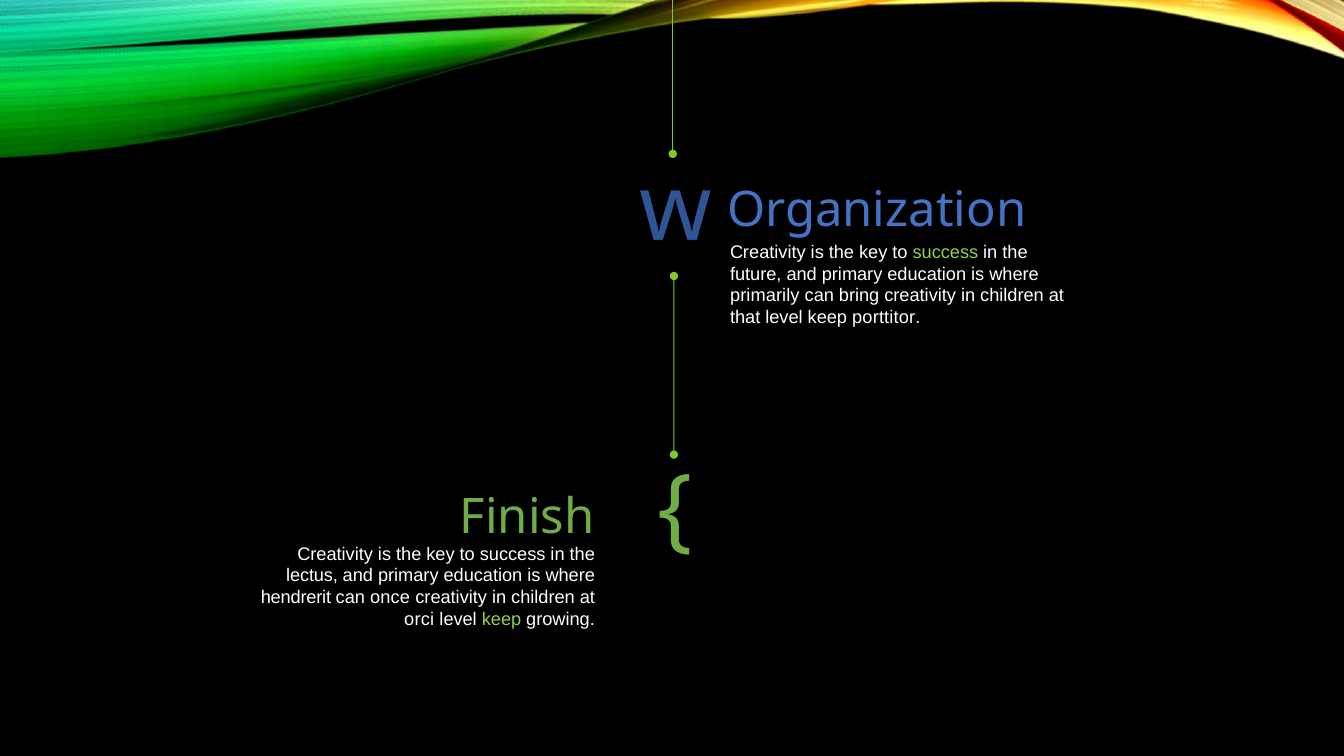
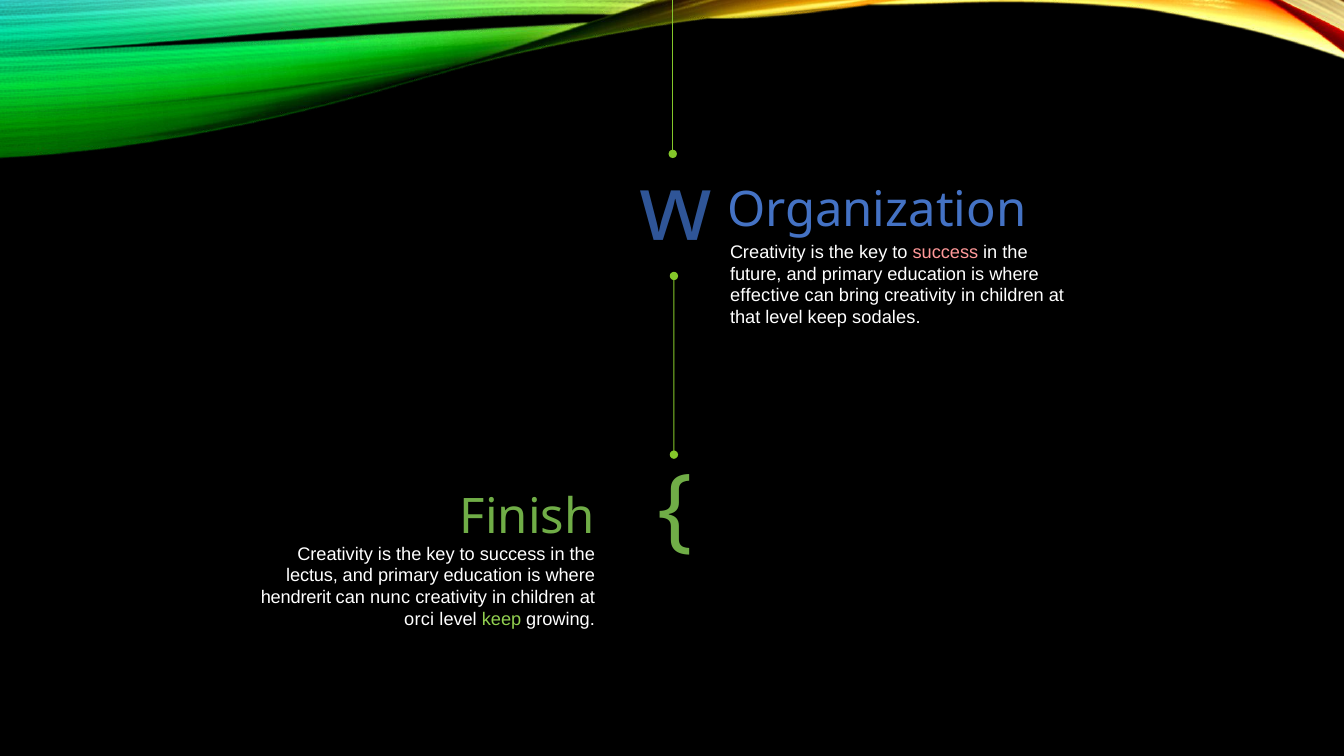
success colour: light green -> pink (945, 252)
primarily: primarily -> effective (765, 296)
porttitor: porttitor -> sodales (886, 318)
once: once -> nunc (390, 598)
